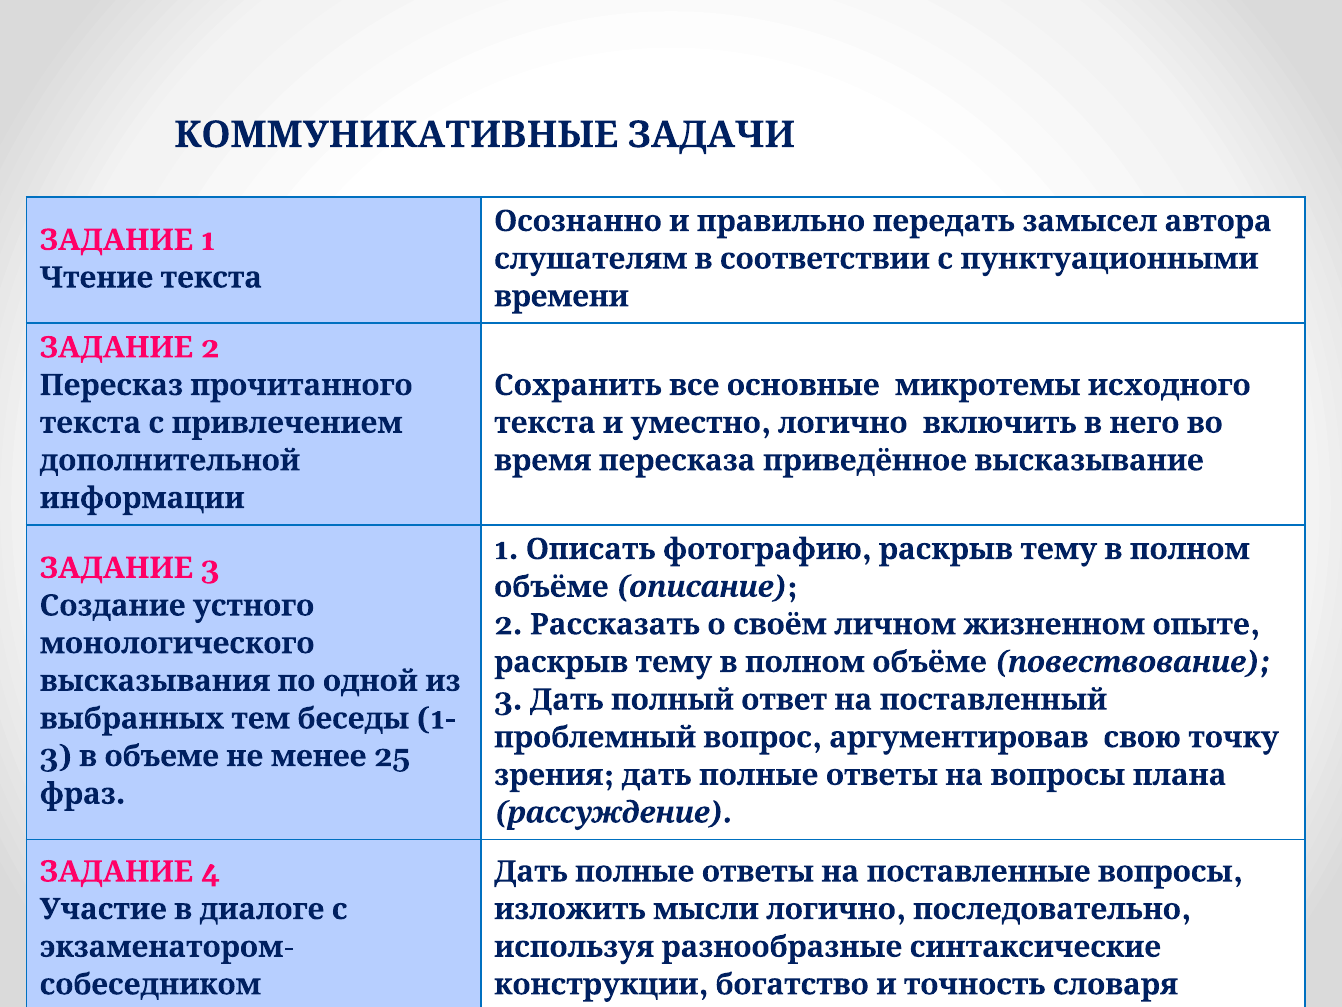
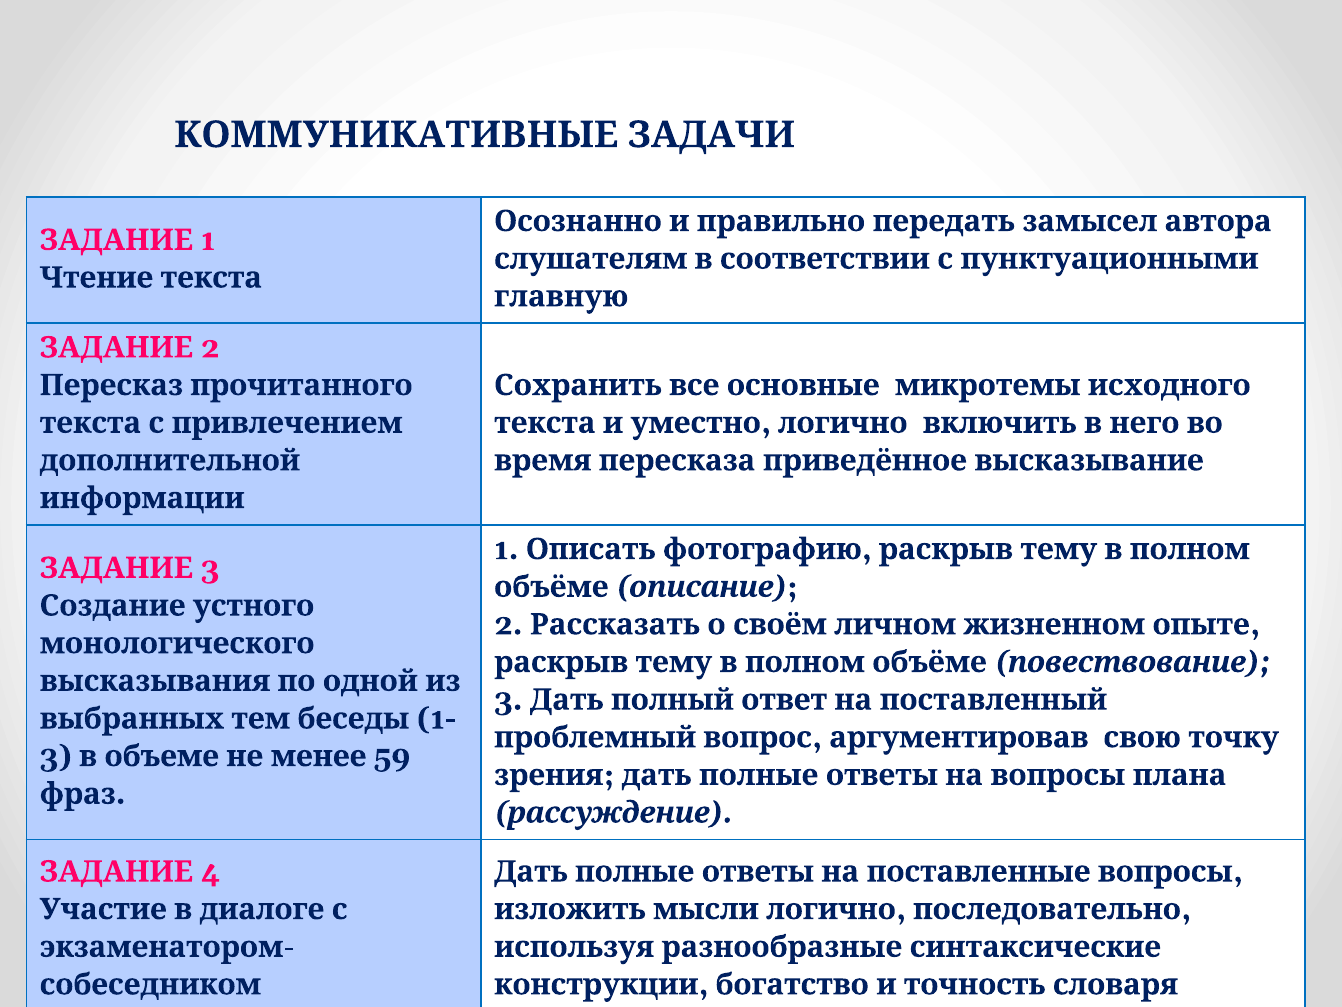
времени: времени -> главную (561, 296)
25: 25 -> 59 (392, 756)
